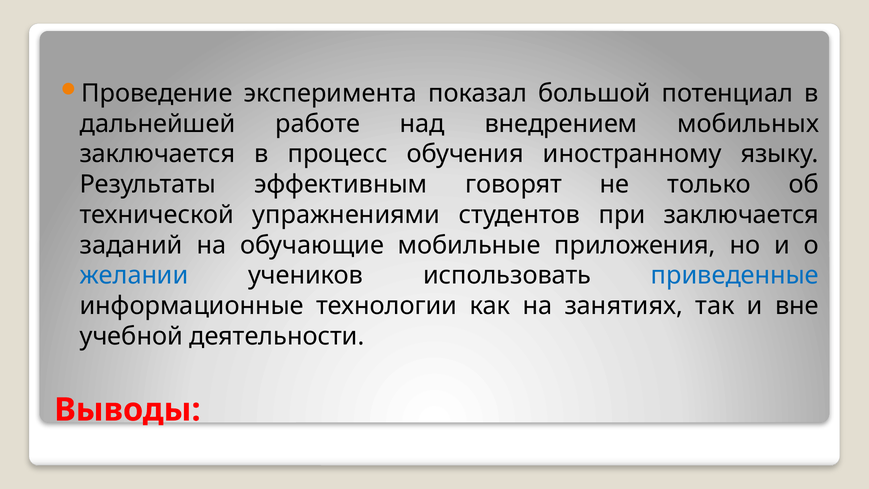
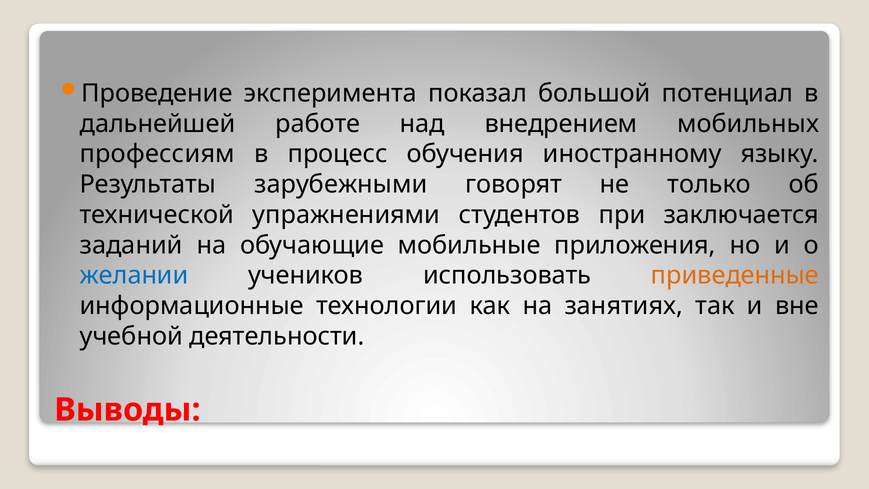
заключается: заключается -> профессиям (157, 154)
эффективным: эффективным -> зарубежными (341, 184)
приведенные colour: blue -> orange (735, 275)
